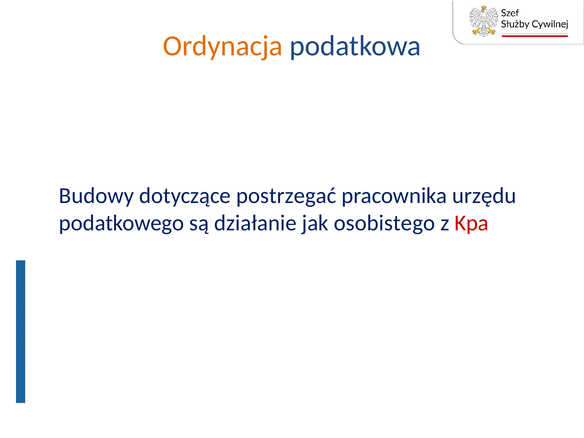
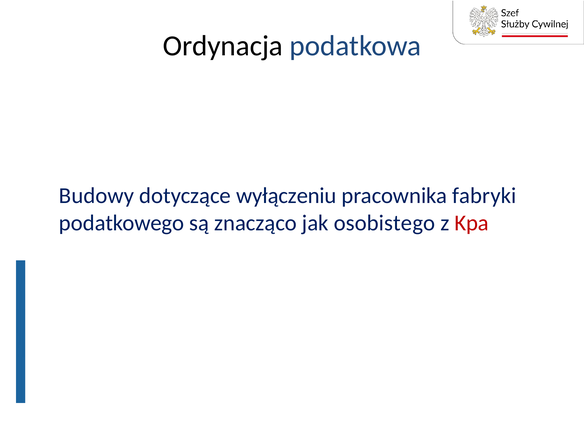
Ordynacja colour: orange -> black (223, 46)
postrzegać: postrzegać -> wyłączeniu (286, 196)
urzędu: urzędu -> fabryki (484, 196)
działanie: działanie -> znacząco (256, 223)
